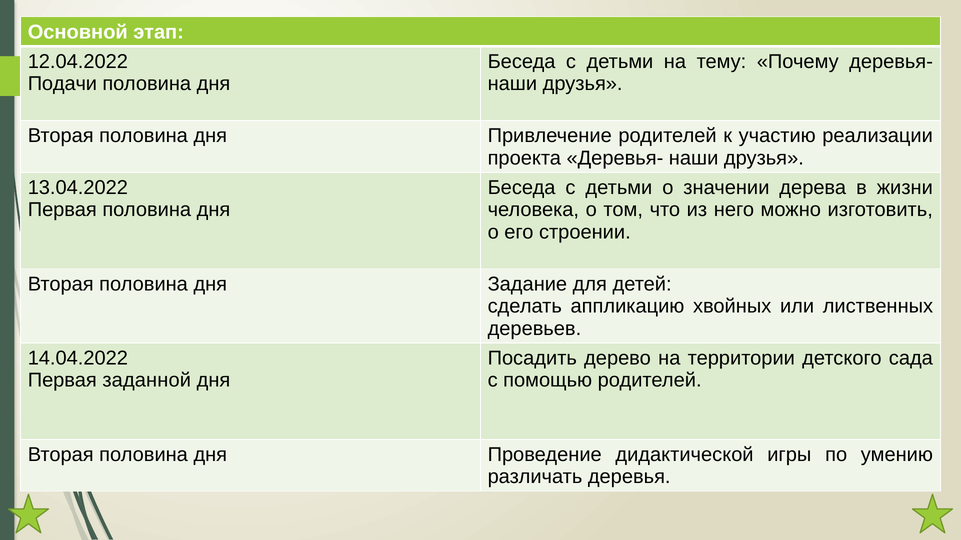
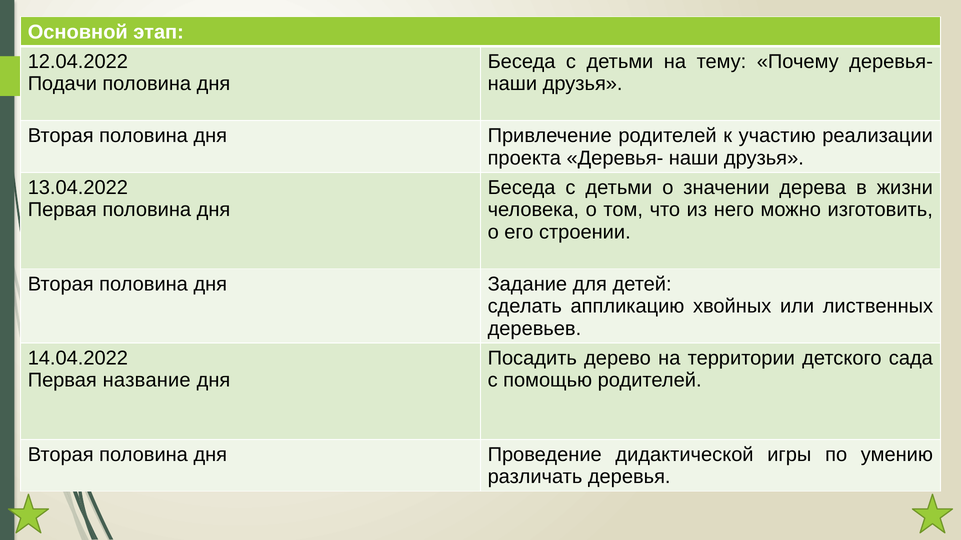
заданной: заданной -> название (147, 381)
